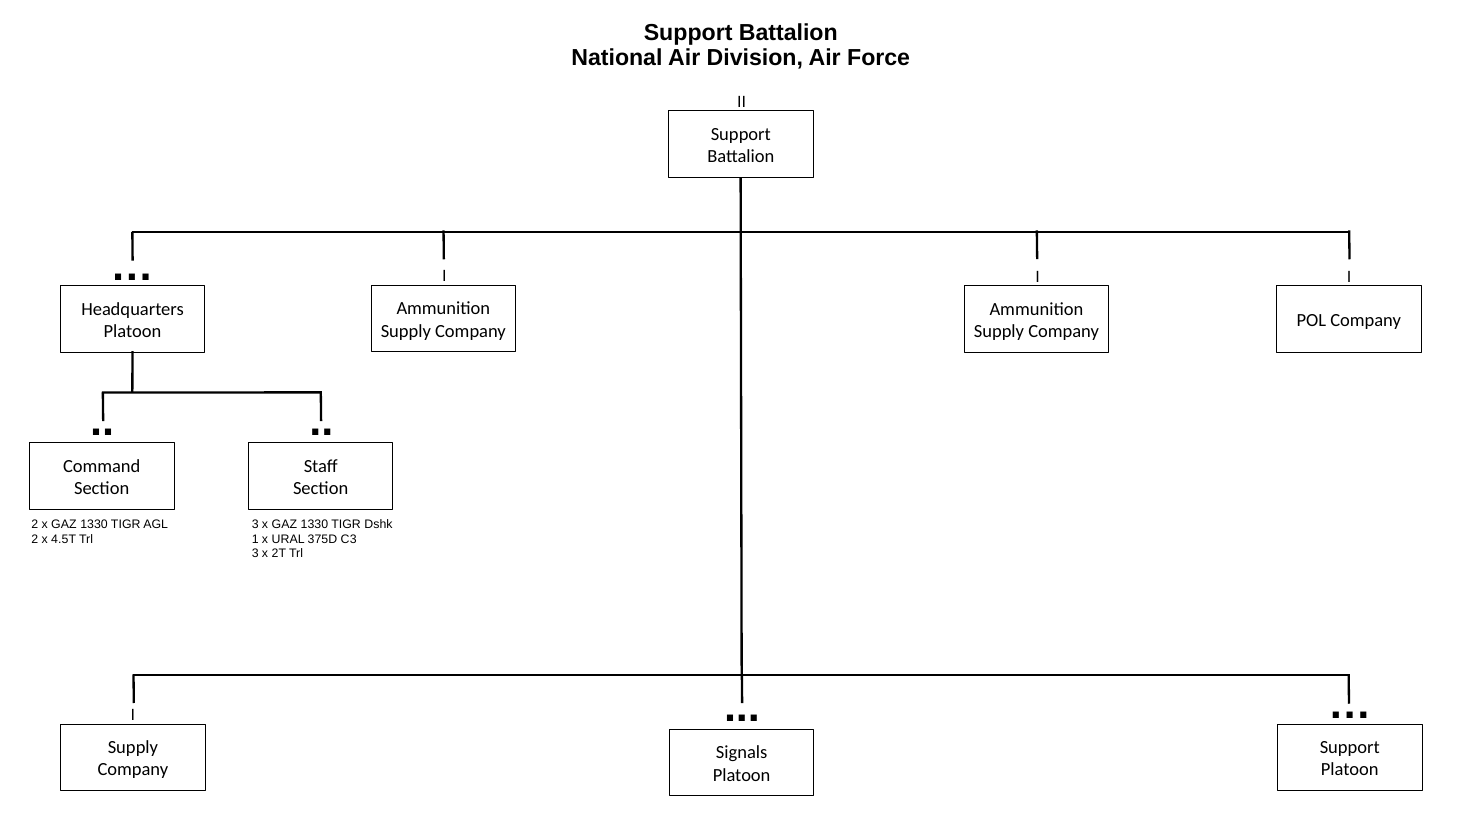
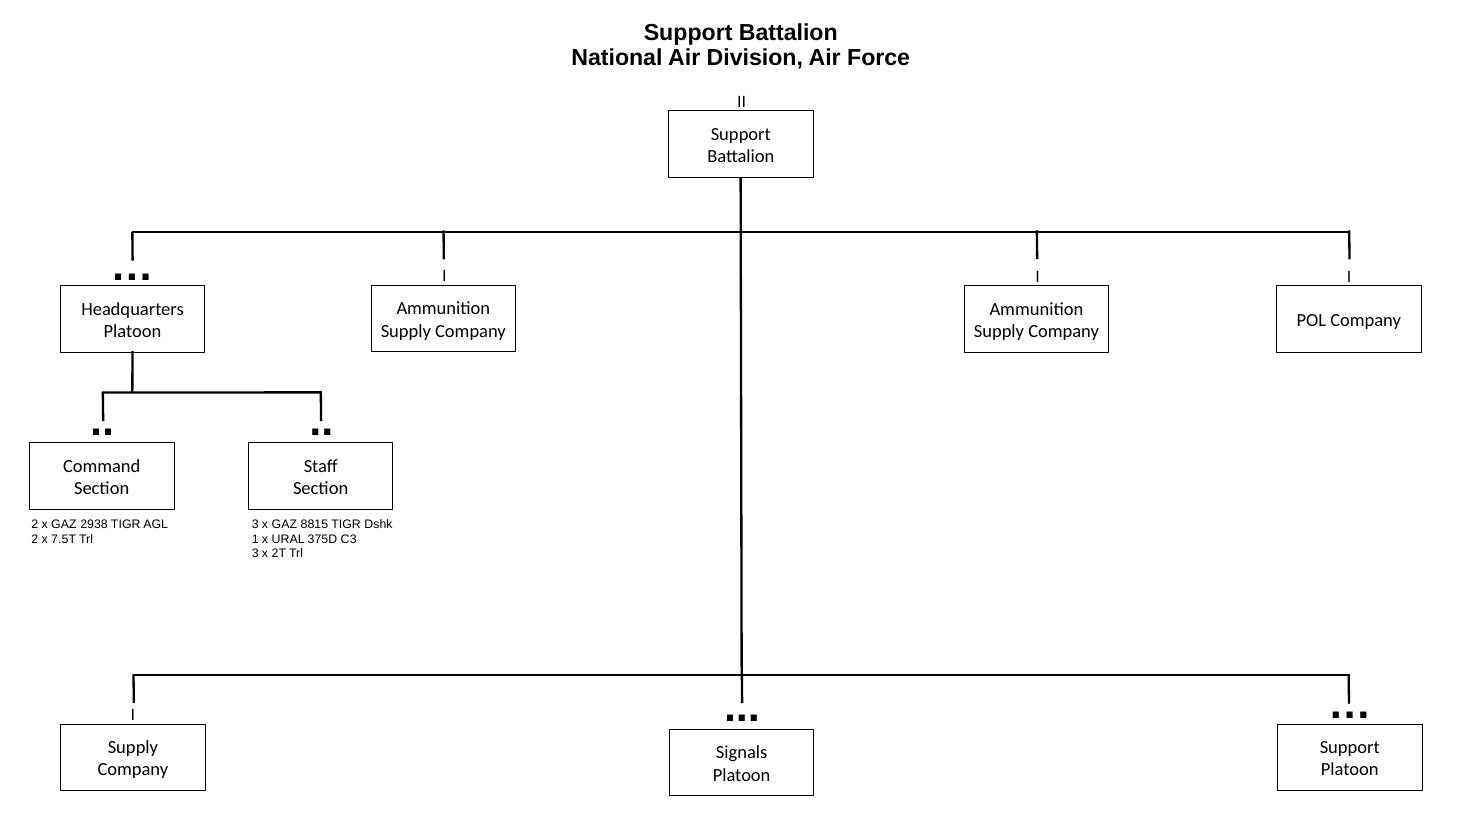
2 x GAZ 1330: 1330 -> 2938 (94, 525)
3 x GAZ 1330: 1330 -> 8815 (314, 525)
4.5T: 4.5T -> 7.5T (64, 540)
